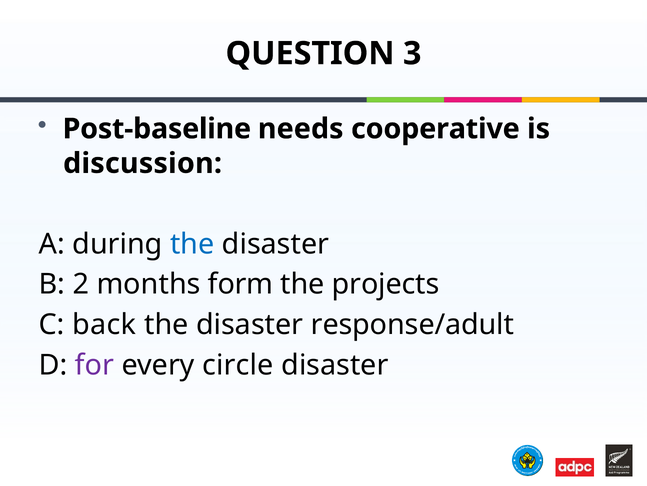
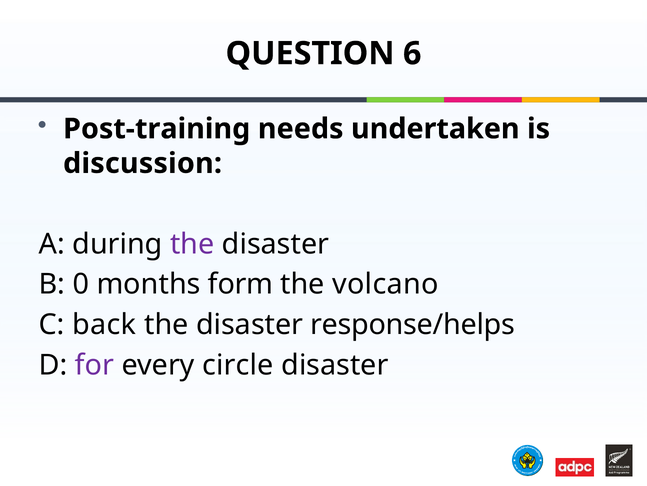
3: 3 -> 6 (412, 53)
Post-baseline: Post-baseline -> Post-training (157, 129)
cooperative: cooperative -> undertaken (435, 129)
the colour: blue -> purple (192, 244)
2: 2 -> 0 (81, 284)
projects: projects -> volcano (385, 284)
response/adult: response/adult -> response/helps (413, 324)
